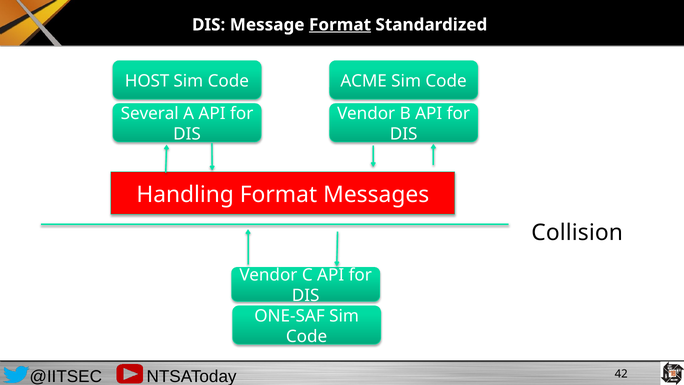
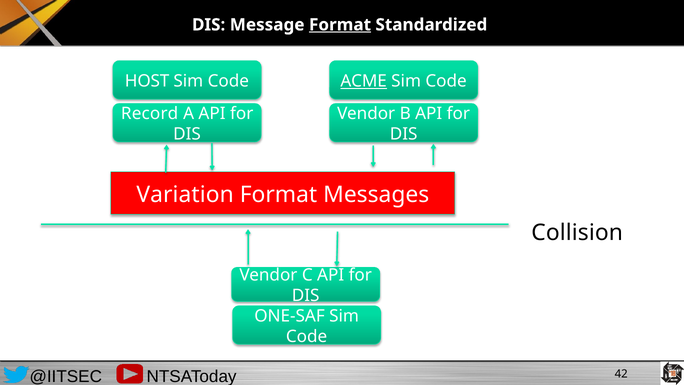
ACME underline: none -> present (364, 81)
Several: Several -> Record (150, 114)
Handling: Handling -> Variation (185, 195)
